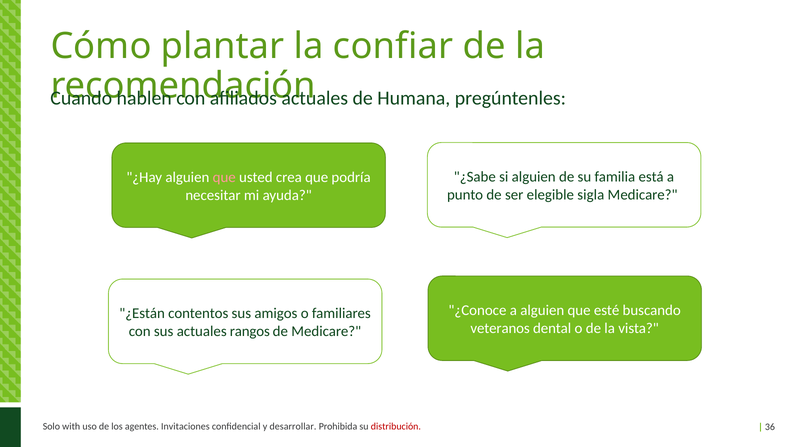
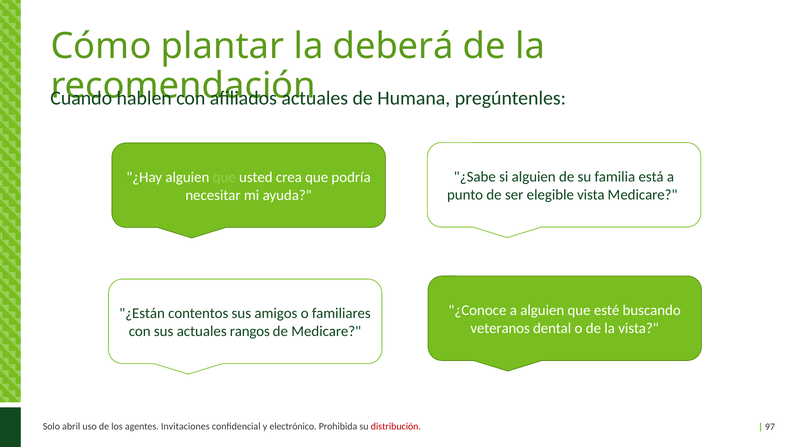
confiar: confiar -> deberá (393, 46)
que colour: pink -> light green (224, 177)
elegible sigla: sigla -> vista (591, 195)
with: with -> abril (71, 426)
desarrollar: desarrollar -> electrónico (293, 426)
36: 36 -> 97 (770, 426)
